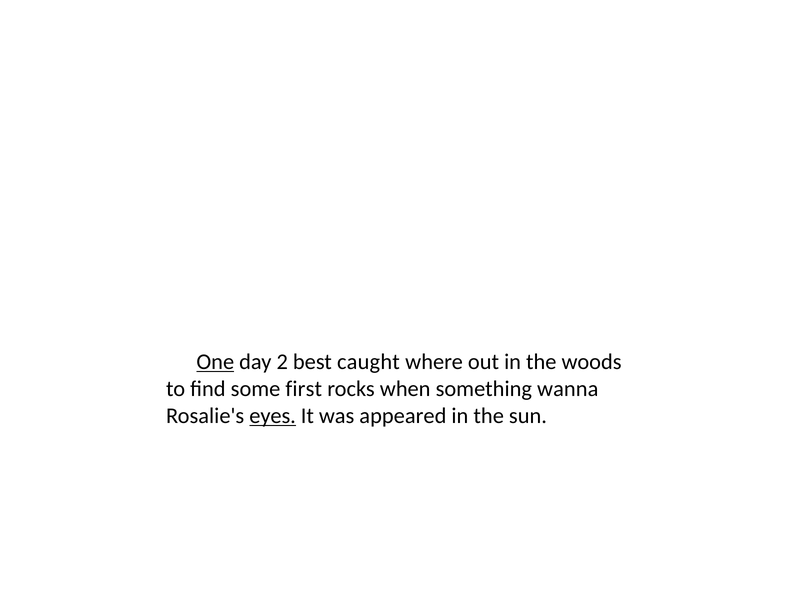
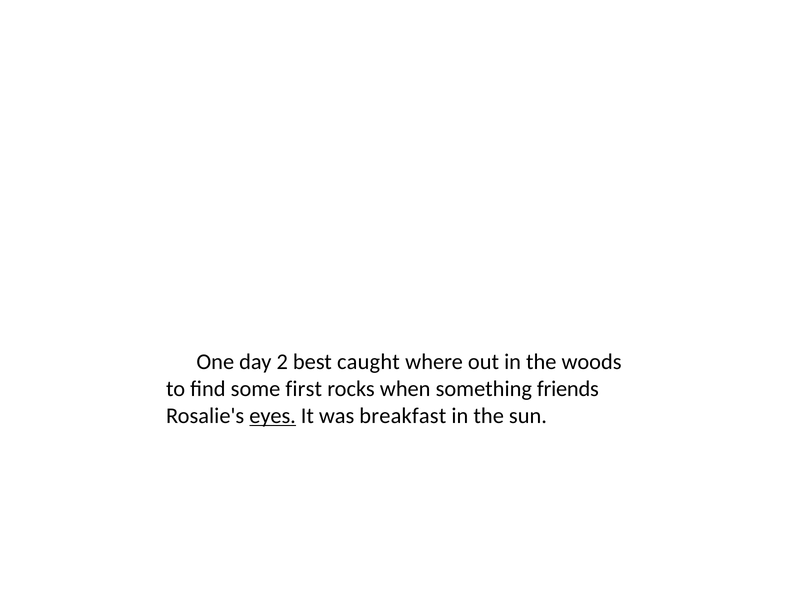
One underline: present -> none (215, 362)
wanna: wanna -> friends (568, 389)
appeared: appeared -> breakfast (403, 415)
